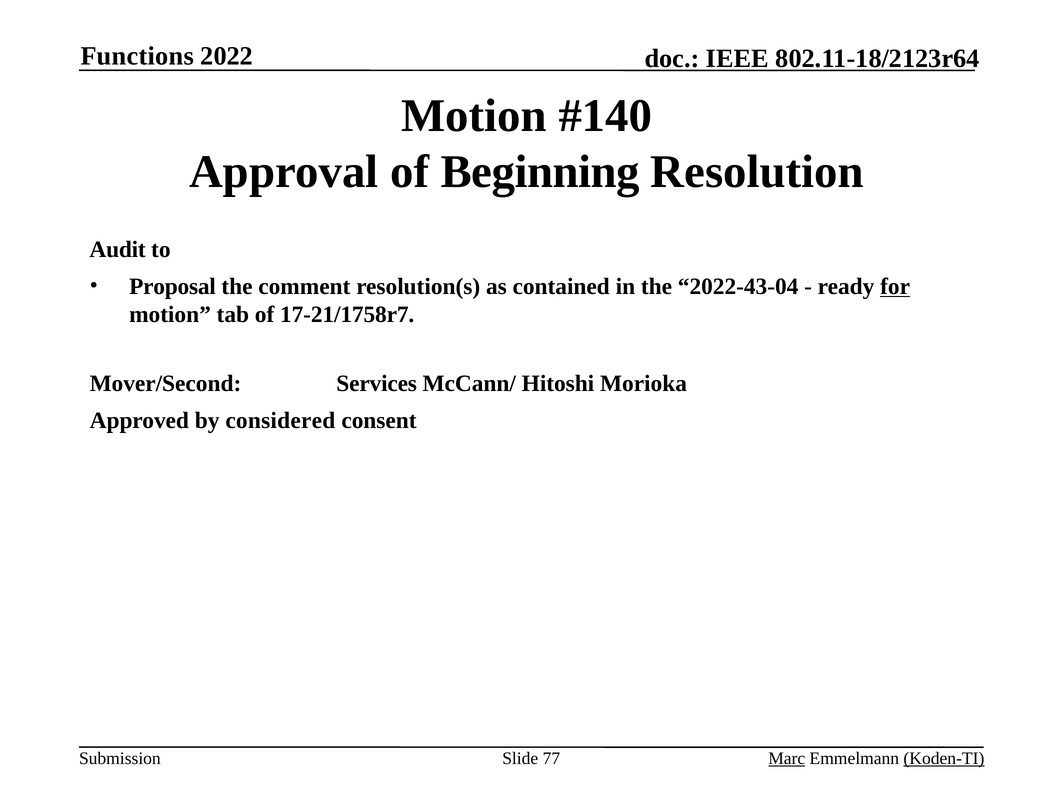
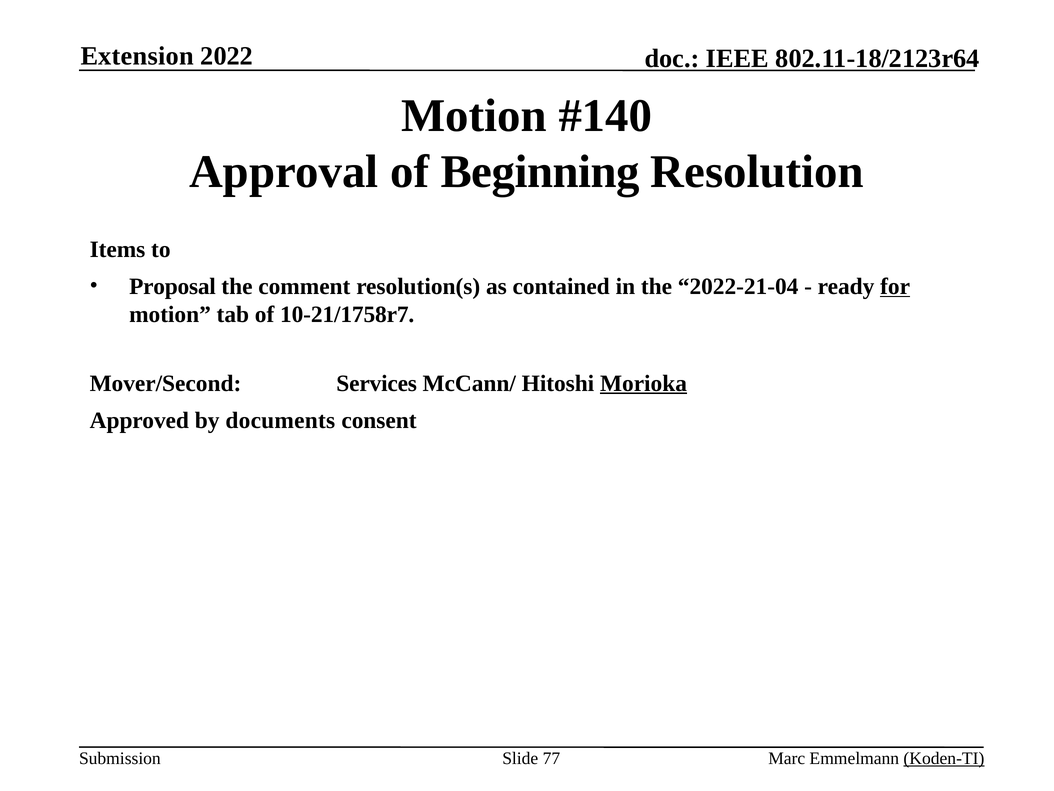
Functions: Functions -> Extension (137, 56)
Audit: Audit -> Items (118, 249)
2022-43-04: 2022-43-04 -> 2022-21-04 (738, 286)
17-21/1758r7: 17-21/1758r7 -> 10-21/1758r7 (347, 314)
Morioka underline: none -> present (643, 383)
considered: considered -> documents (280, 420)
Marc underline: present -> none (787, 758)
